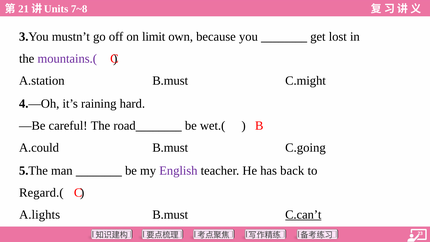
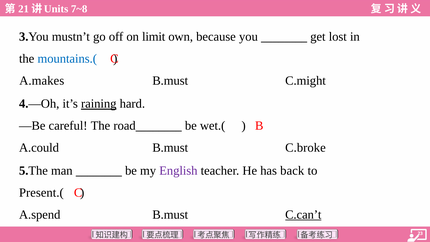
mountains.( colour: purple -> blue (67, 59)
A.station: A.station -> A.makes (42, 81)
raining underline: none -> present (99, 104)
C.going: C.going -> C.broke (305, 148)
Regard.(: Regard.( -> Present.( (41, 193)
A.lights: A.lights -> A.spend (40, 215)
